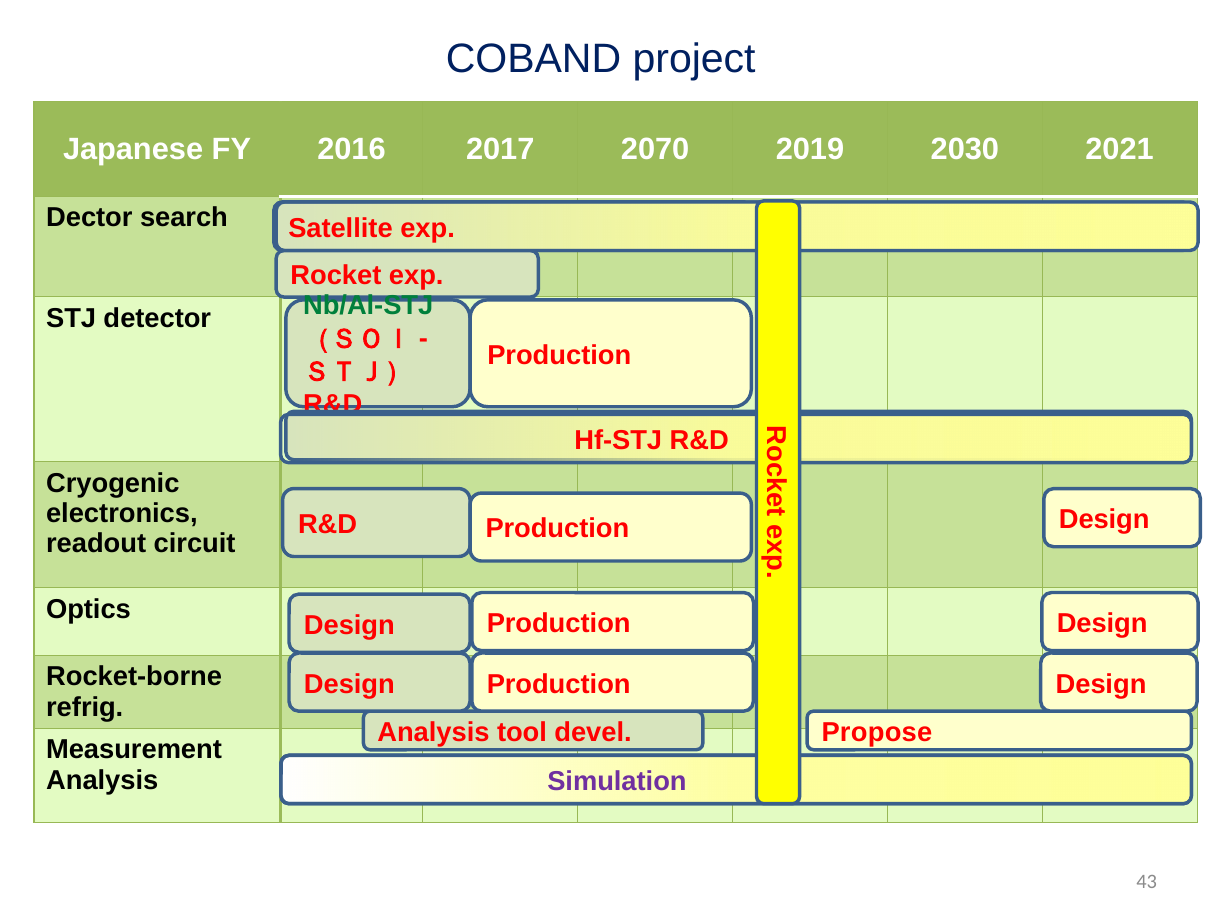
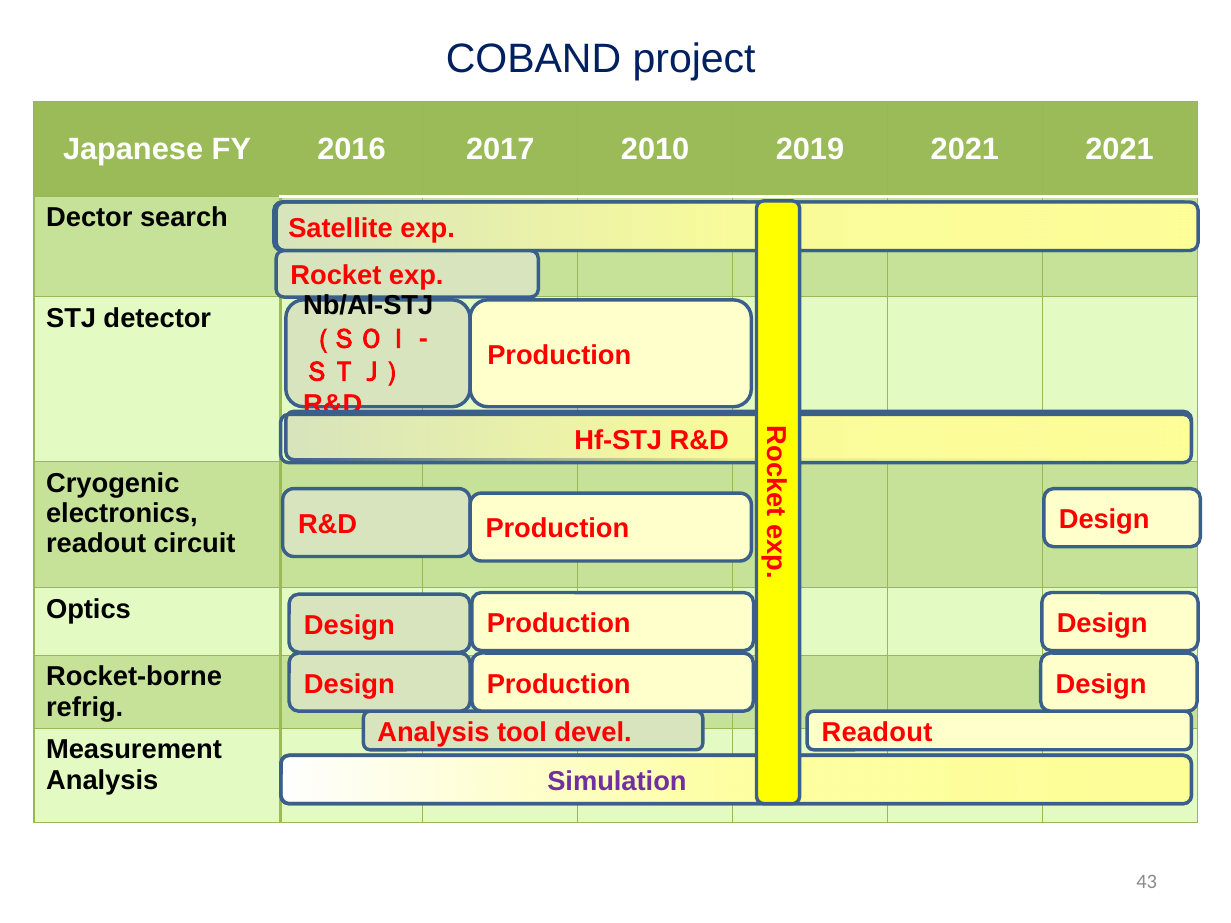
2070: 2070 -> 2010 (655, 150)
2019 2030: 2030 -> 2021 (965, 150)
Nb/Al-STJ colour: green -> black (368, 306)
devel Propose: Propose -> Readout (877, 733)
